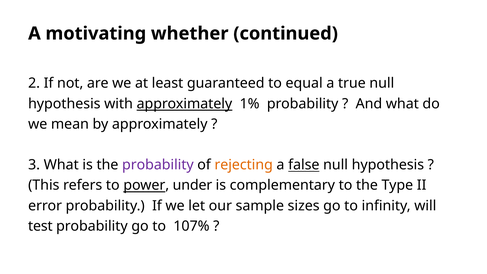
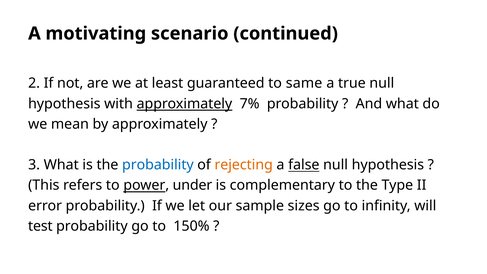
whether: whether -> scenario (190, 33)
equal: equal -> same (304, 83)
1%: 1% -> 7% (250, 104)
probability colour: purple -> blue (158, 165)
107%: 107% -> 150% (191, 226)
